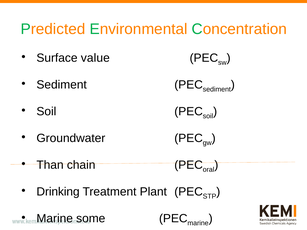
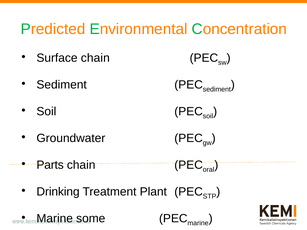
Surface value: value -> chain (95, 58)
Than: Than -> Parts (50, 165)
